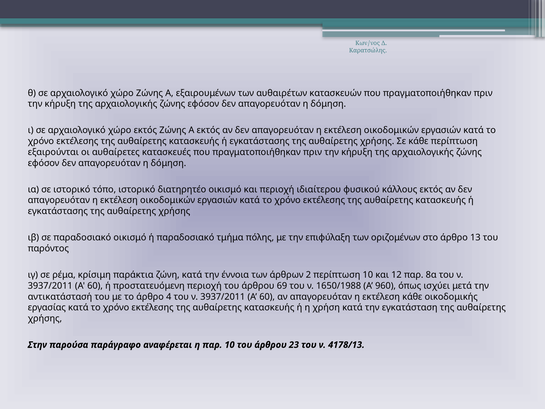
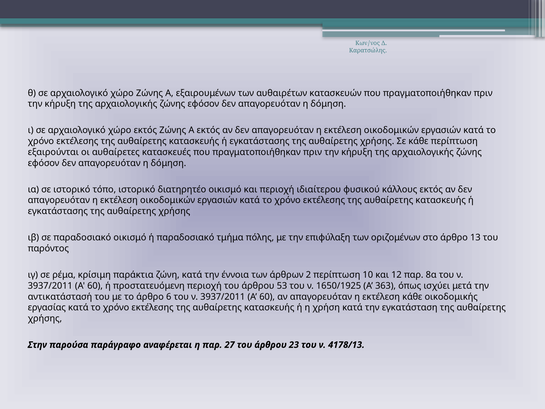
69: 69 -> 53 (282, 286)
1650/1988: 1650/1988 -> 1650/1925 (339, 286)
960: 960 -> 363 (386, 286)
4: 4 -> 6 (169, 296)
παρ 10: 10 -> 27 (230, 345)
